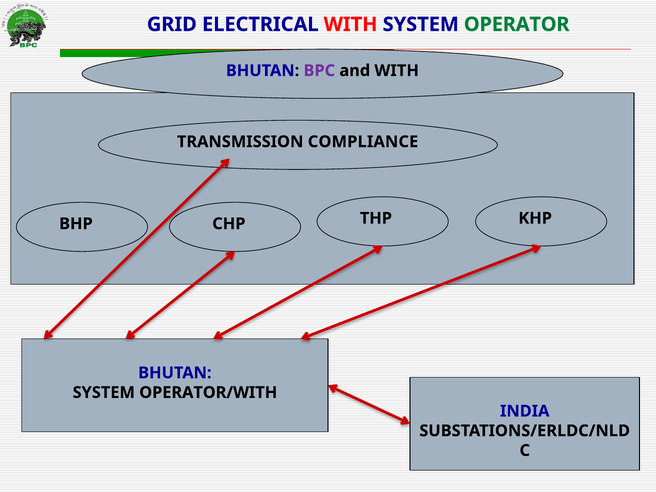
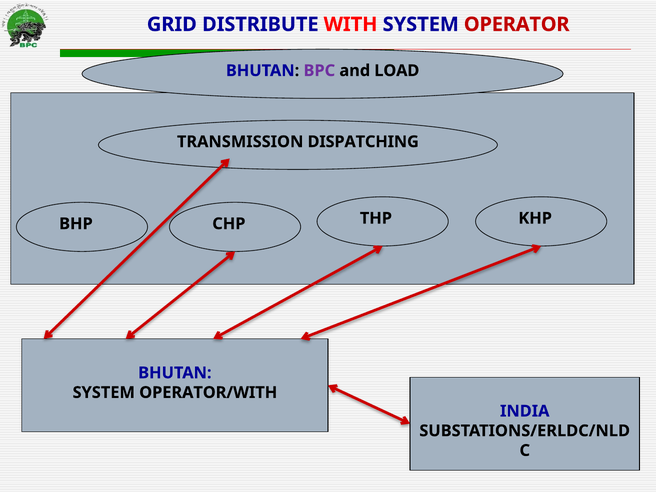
ELECTRICAL: ELECTRICAL -> DISTRIBUTE (260, 24)
OPERATOR colour: green -> red (517, 24)
and WITH: WITH -> LOAD (397, 71)
COMPLIANCE: COMPLIANCE -> DISPATCHING (363, 142)
